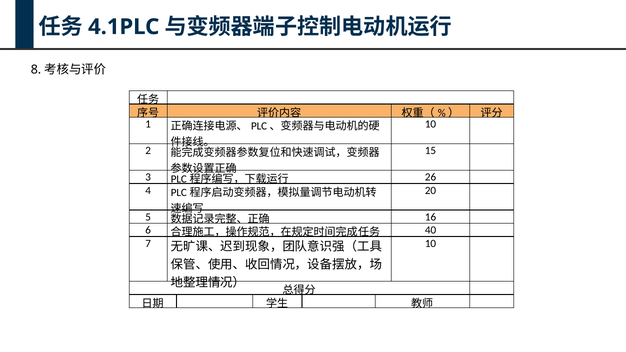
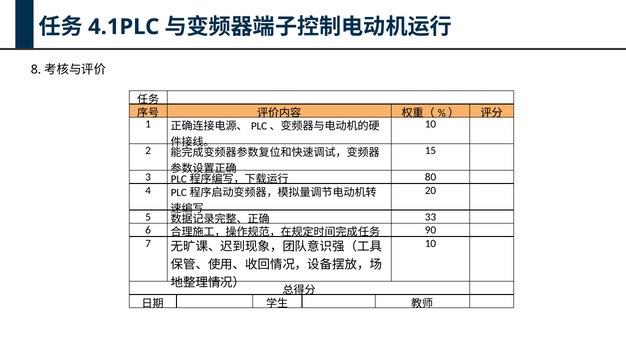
26: 26 -> 80 (431, 177)
16: 16 -> 33 (431, 217)
40: 40 -> 90 (431, 230)
